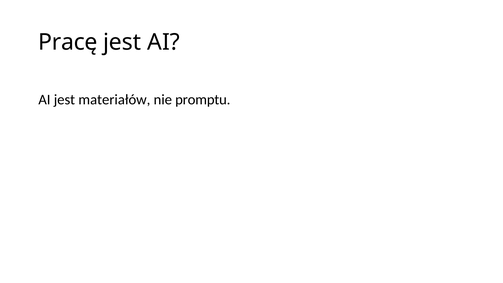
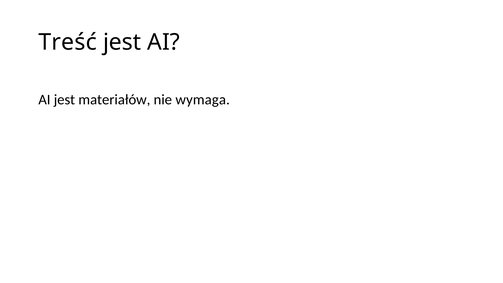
Pracę: Pracę -> Treść (68, 42)
promptu: promptu -> wymaga (203, 100)
